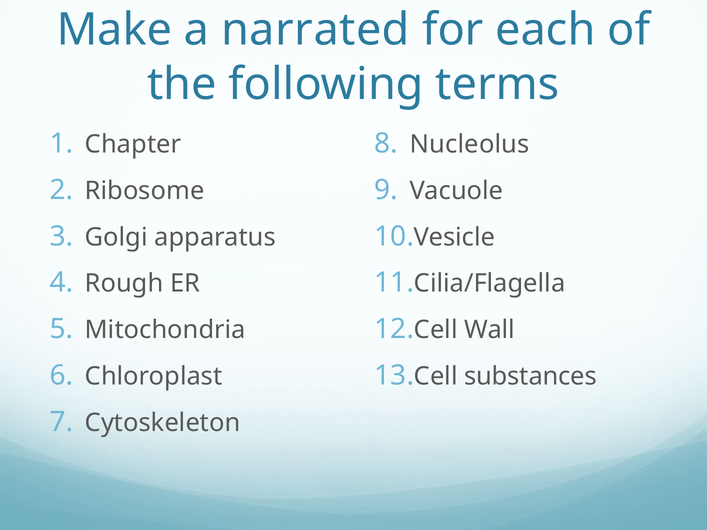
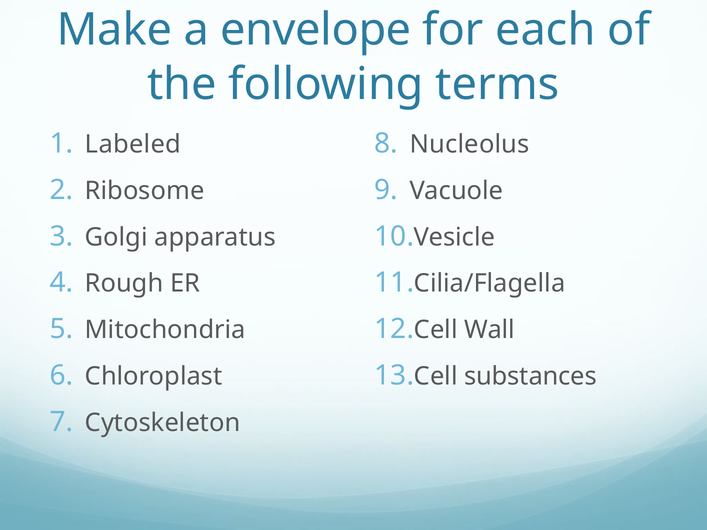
narrated: narrated -> envelope (316, 30)
Chapter: Chapter -> Labeled (133, 144)
